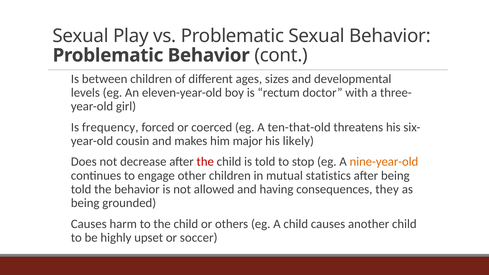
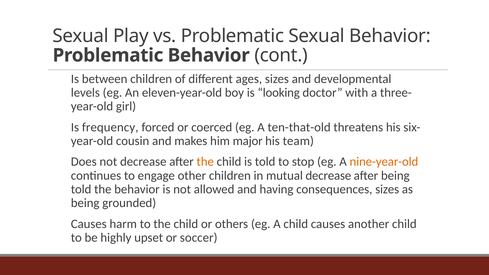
rectum: rectum -> looking (279, 93)
likely: likely -> team (298, 141)
the colour: red -> orange (205, 162)
mutual statistics: statistics -> decrease (328, 176)
consequences they: they -> sizes (387, 189)
